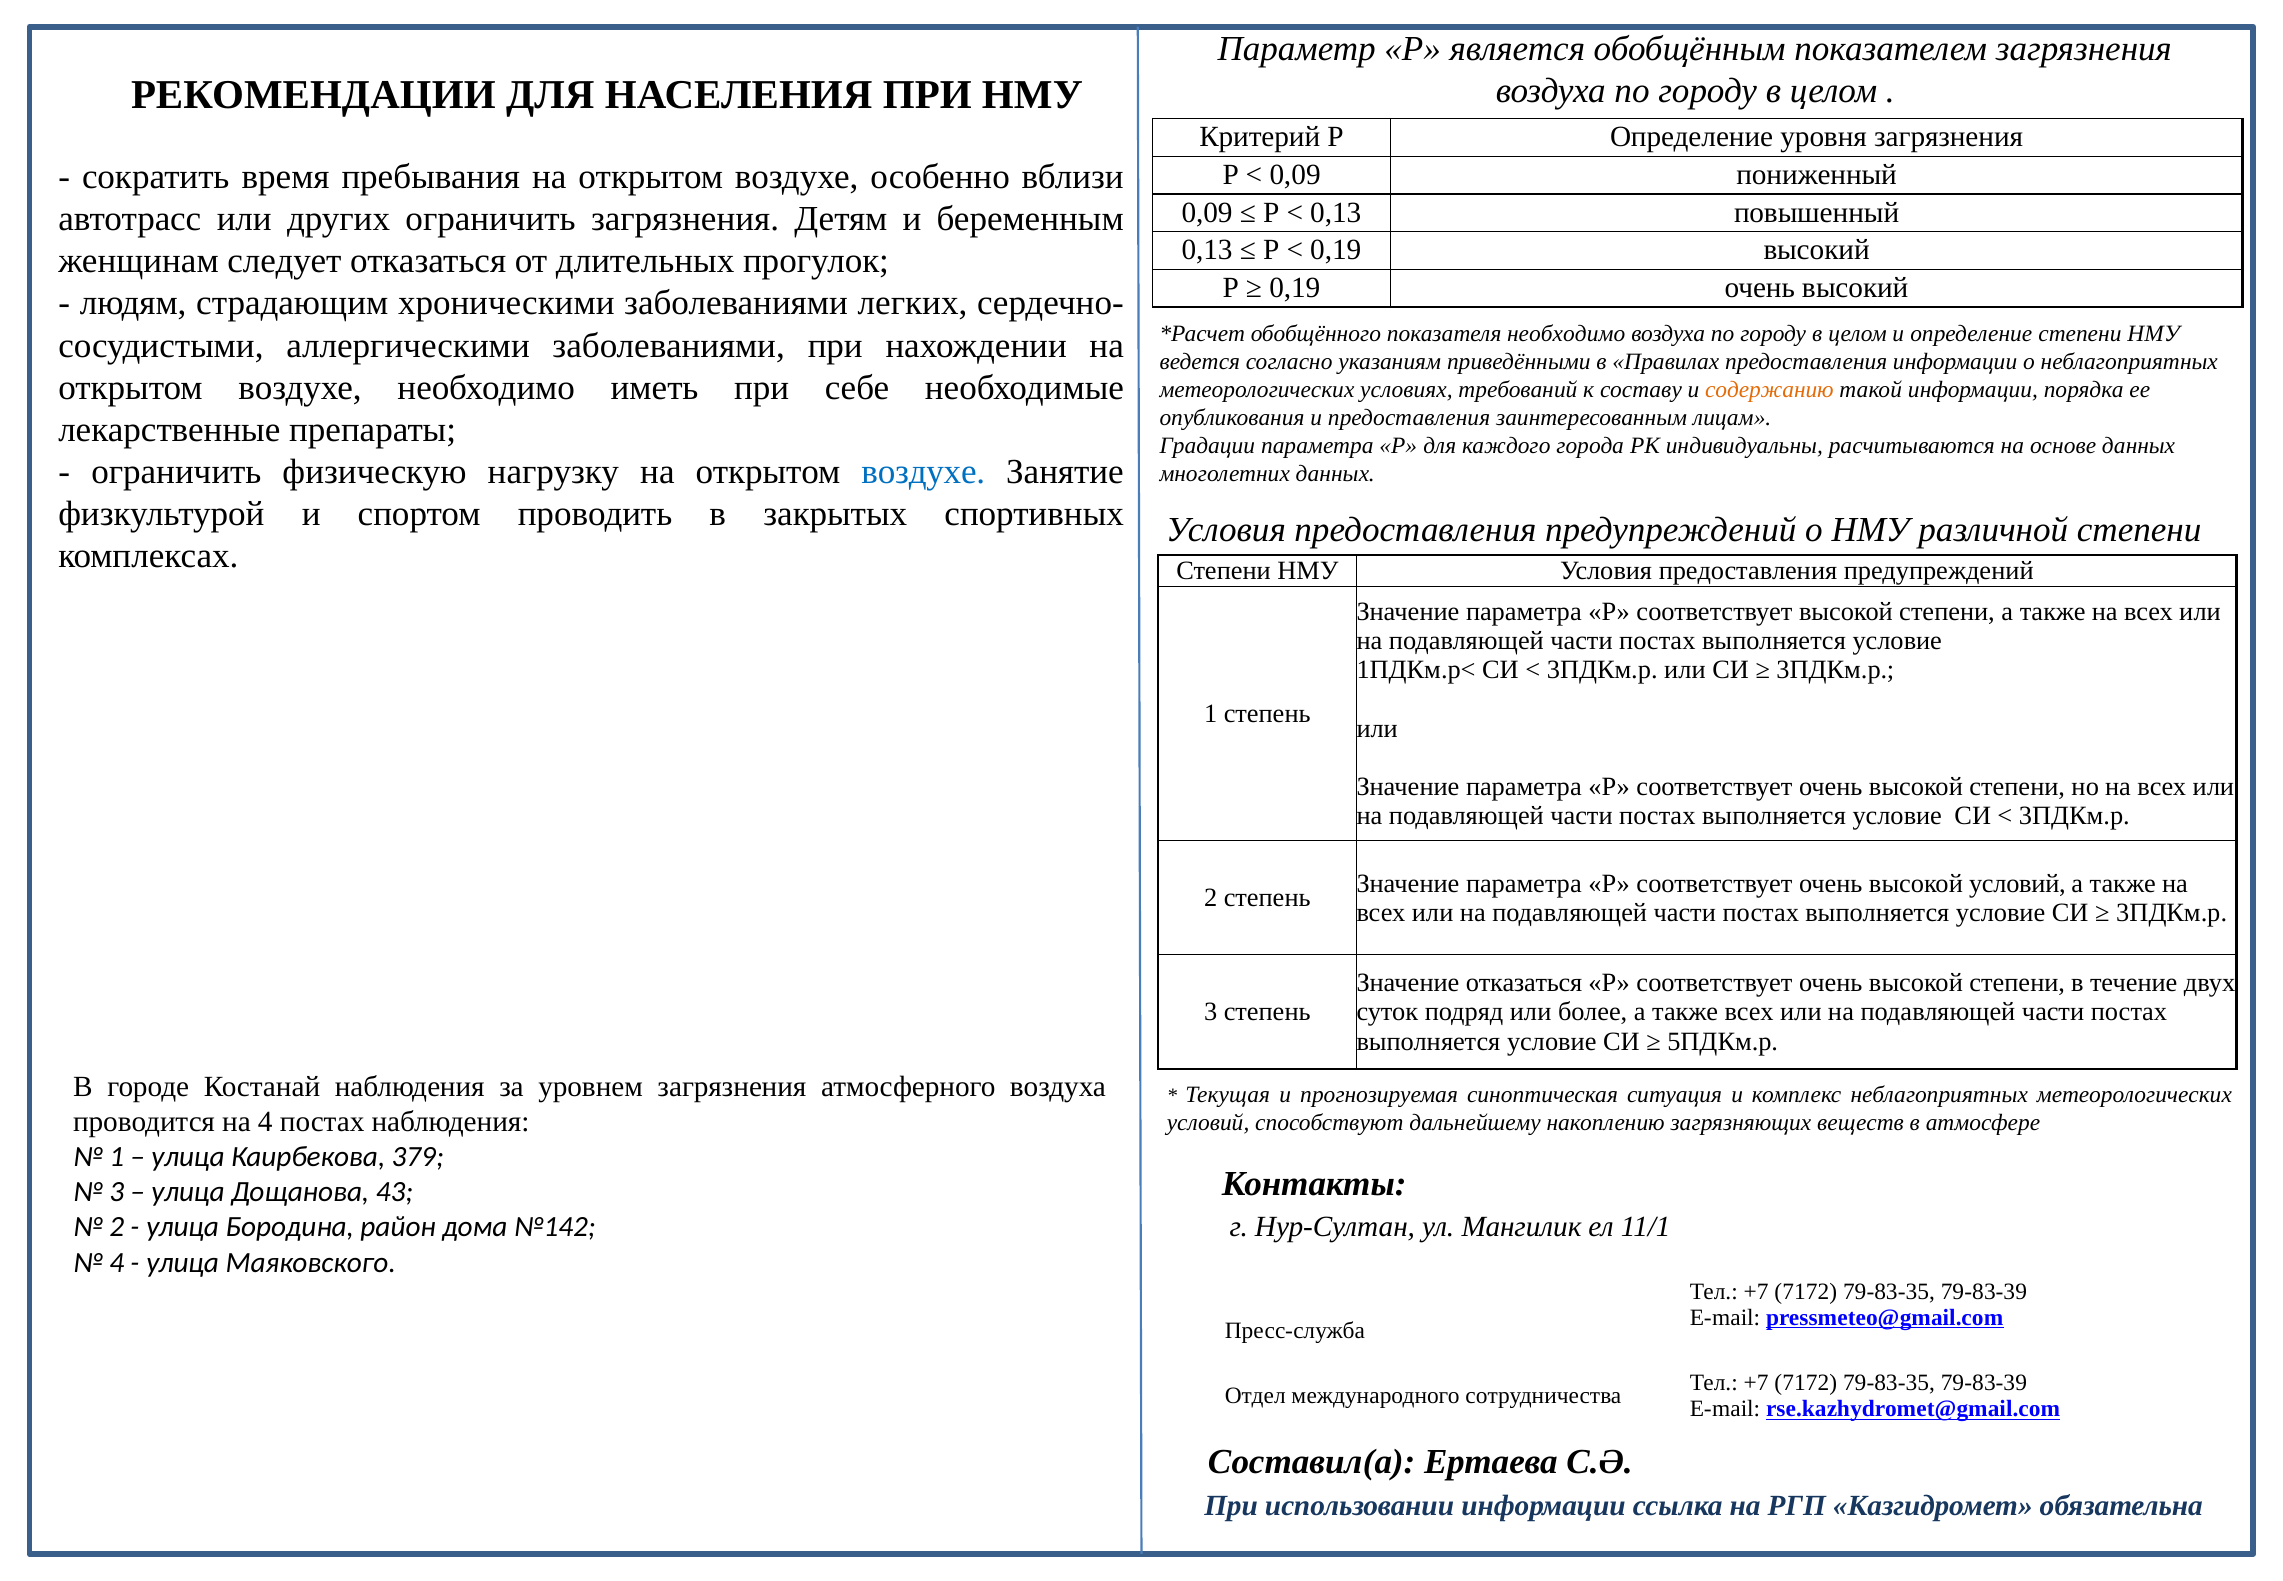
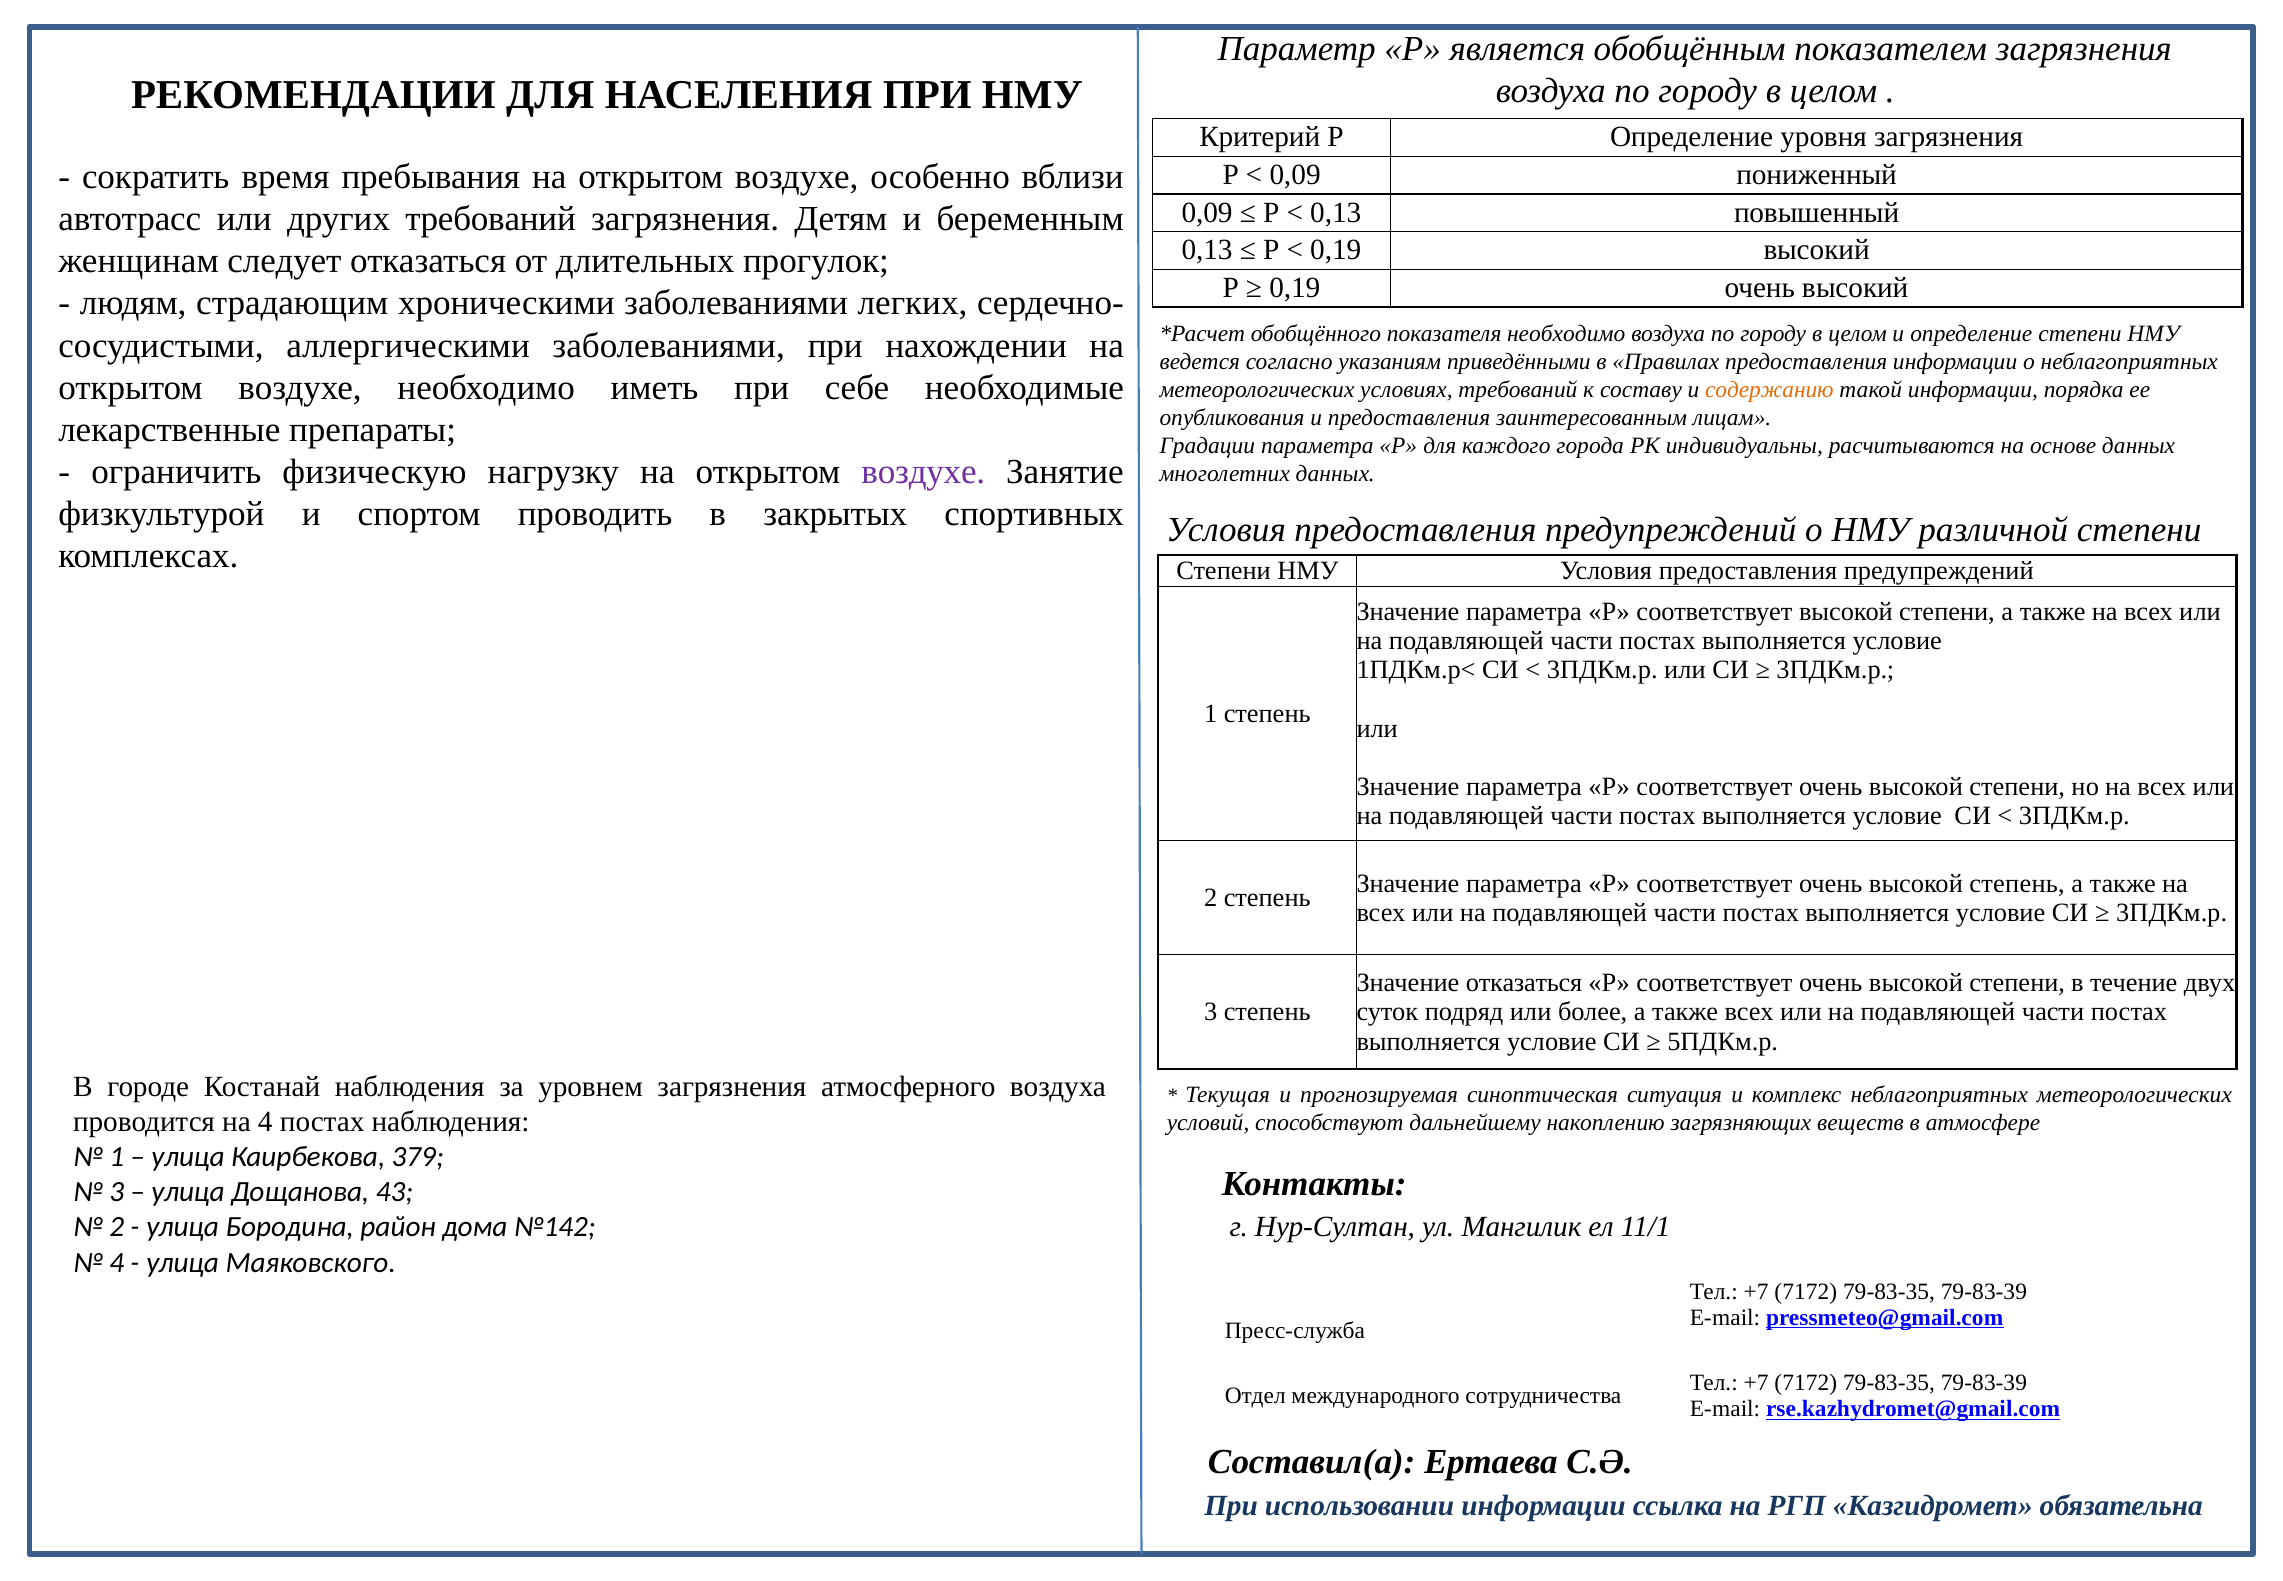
других ограничить: ограничить -> требований (491, 219)
воздухе colour: blue -> purple (923, 472)
высокой условий: условий -> степень (2017, 883)
